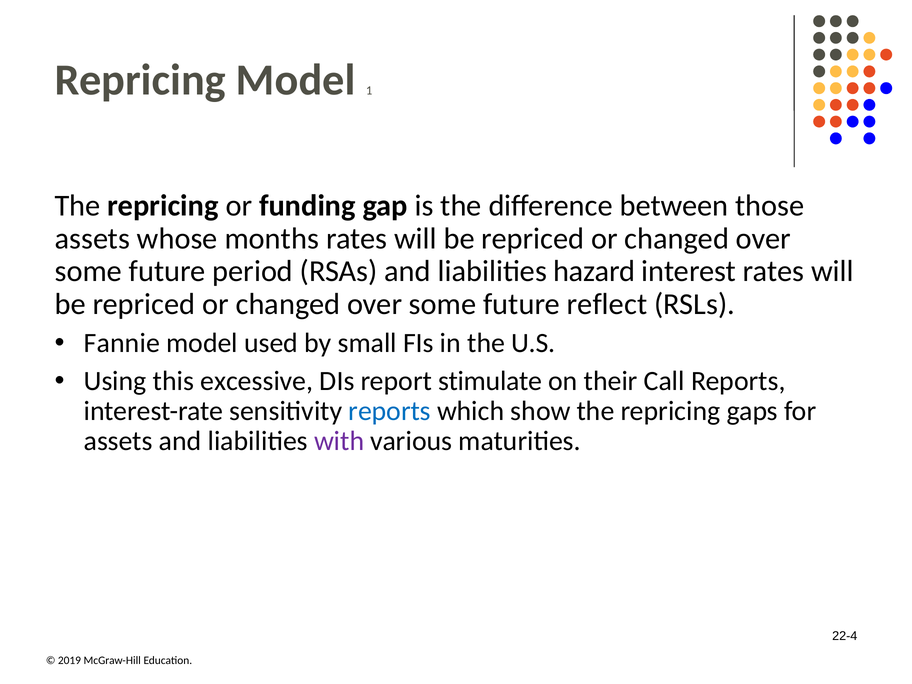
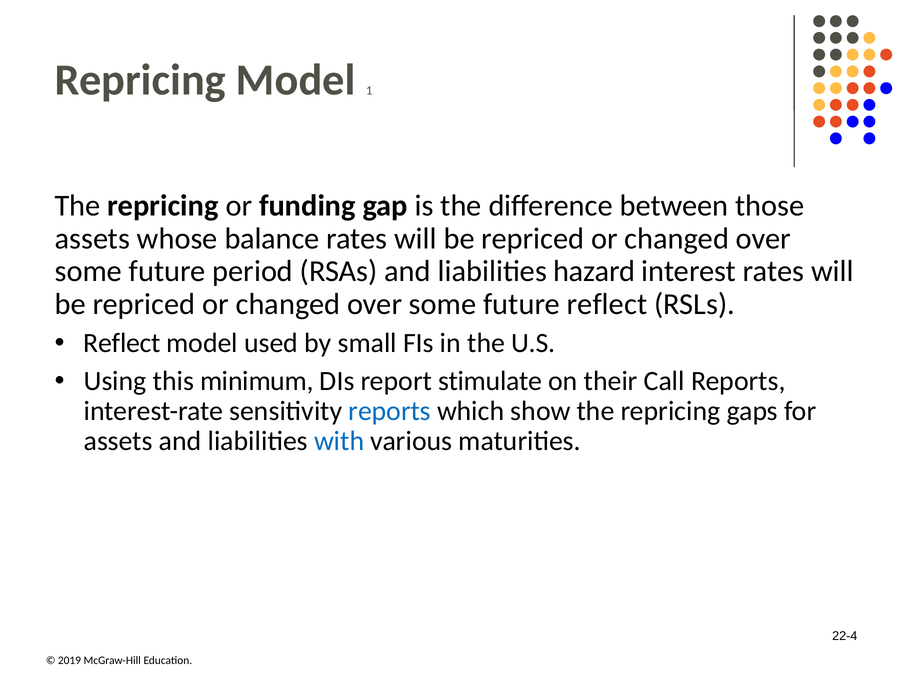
months: months -> balance (272, 239)
Fannie: Fannie -> Reflect (122, 343)
excessive: excessive -> minimum (257, 381)
with colour: purple -> blue (339, 441)
